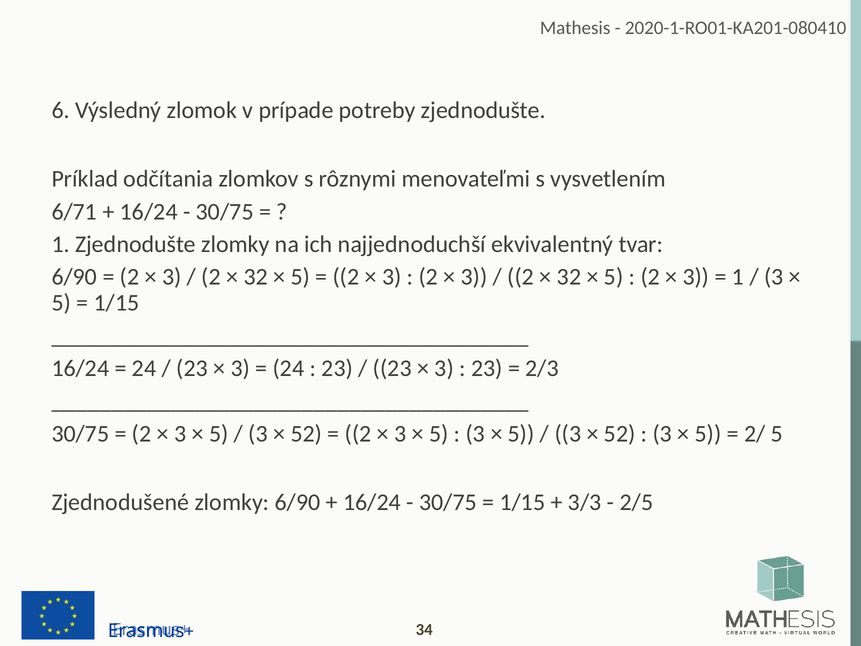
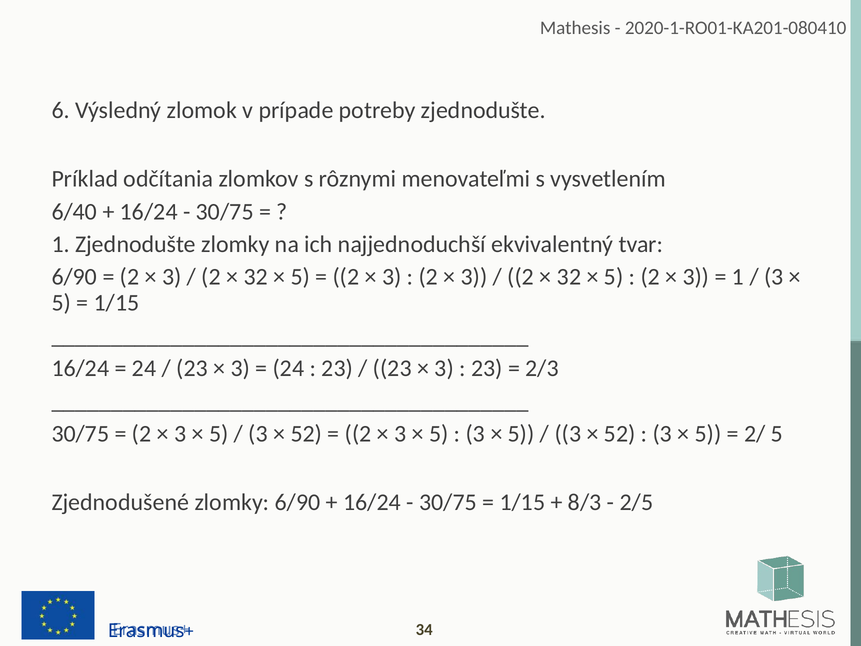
6/71: 6/71 -> 6/40 (74, 212)
3/3: 3/3 -> 8/3 (585, 502)
